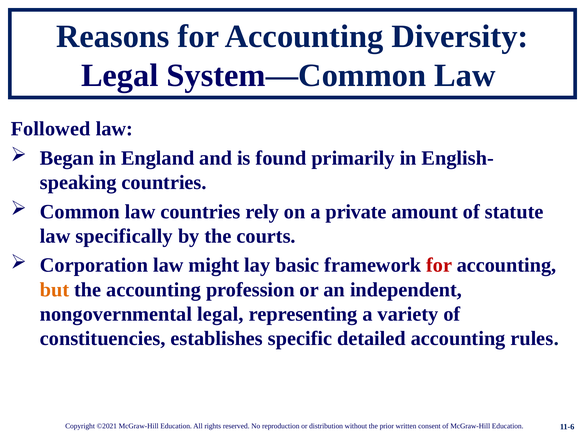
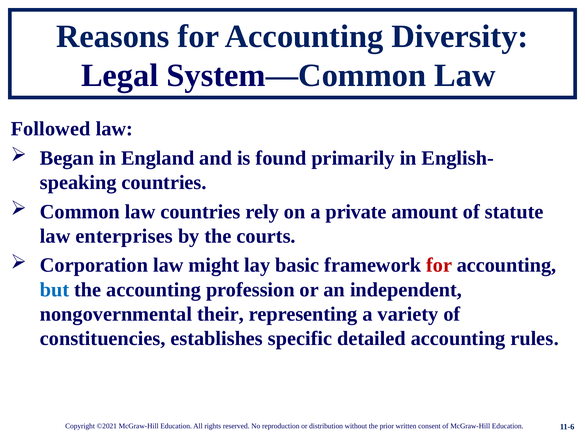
specifically: specifically -> enterprises (124, 236)
but colour: orange -> blue (55, 290)
nongovernmental legal: legal -> their (220, 314)
